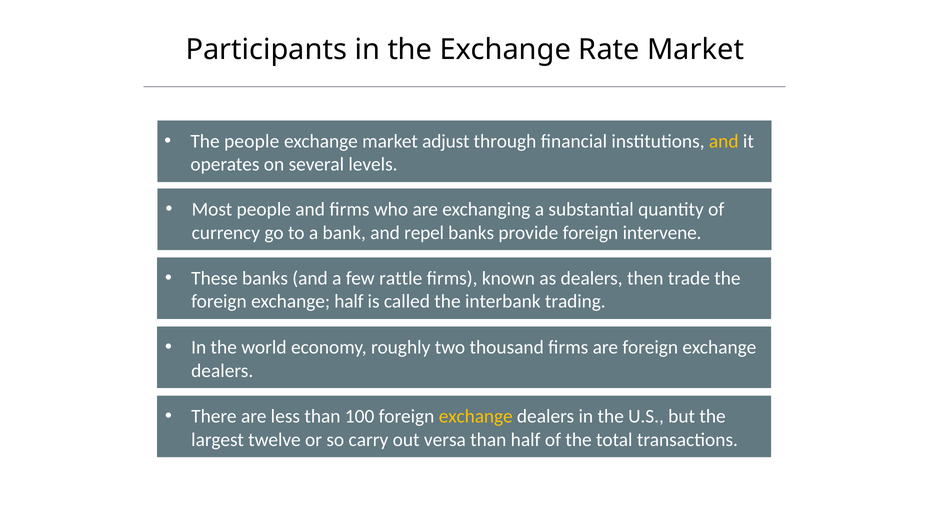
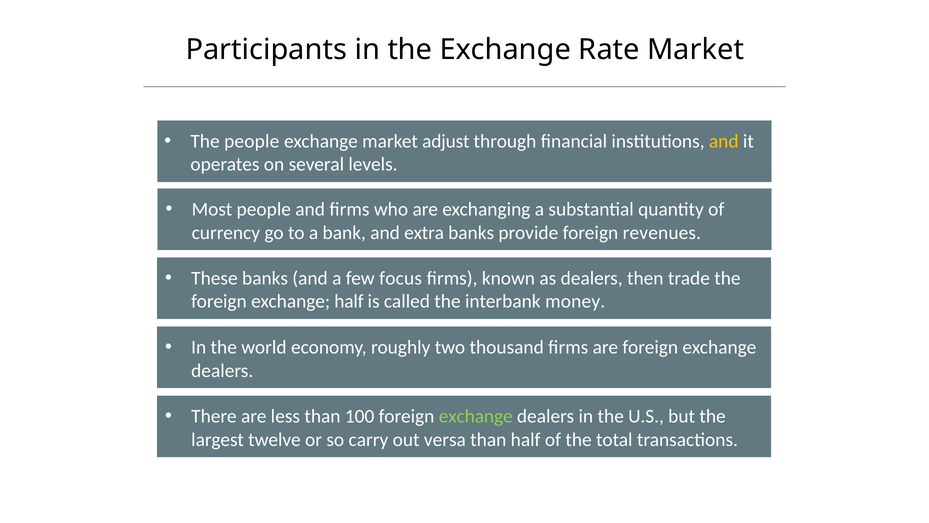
repel: repel -> extra (424, 232)
intervene: intervene -> revenues (662, 232)
rattle: rattle -> focus (401, 278)
trading: trading -> money (575, 301)
exchange colour: yellow -> light green (476, 416)
